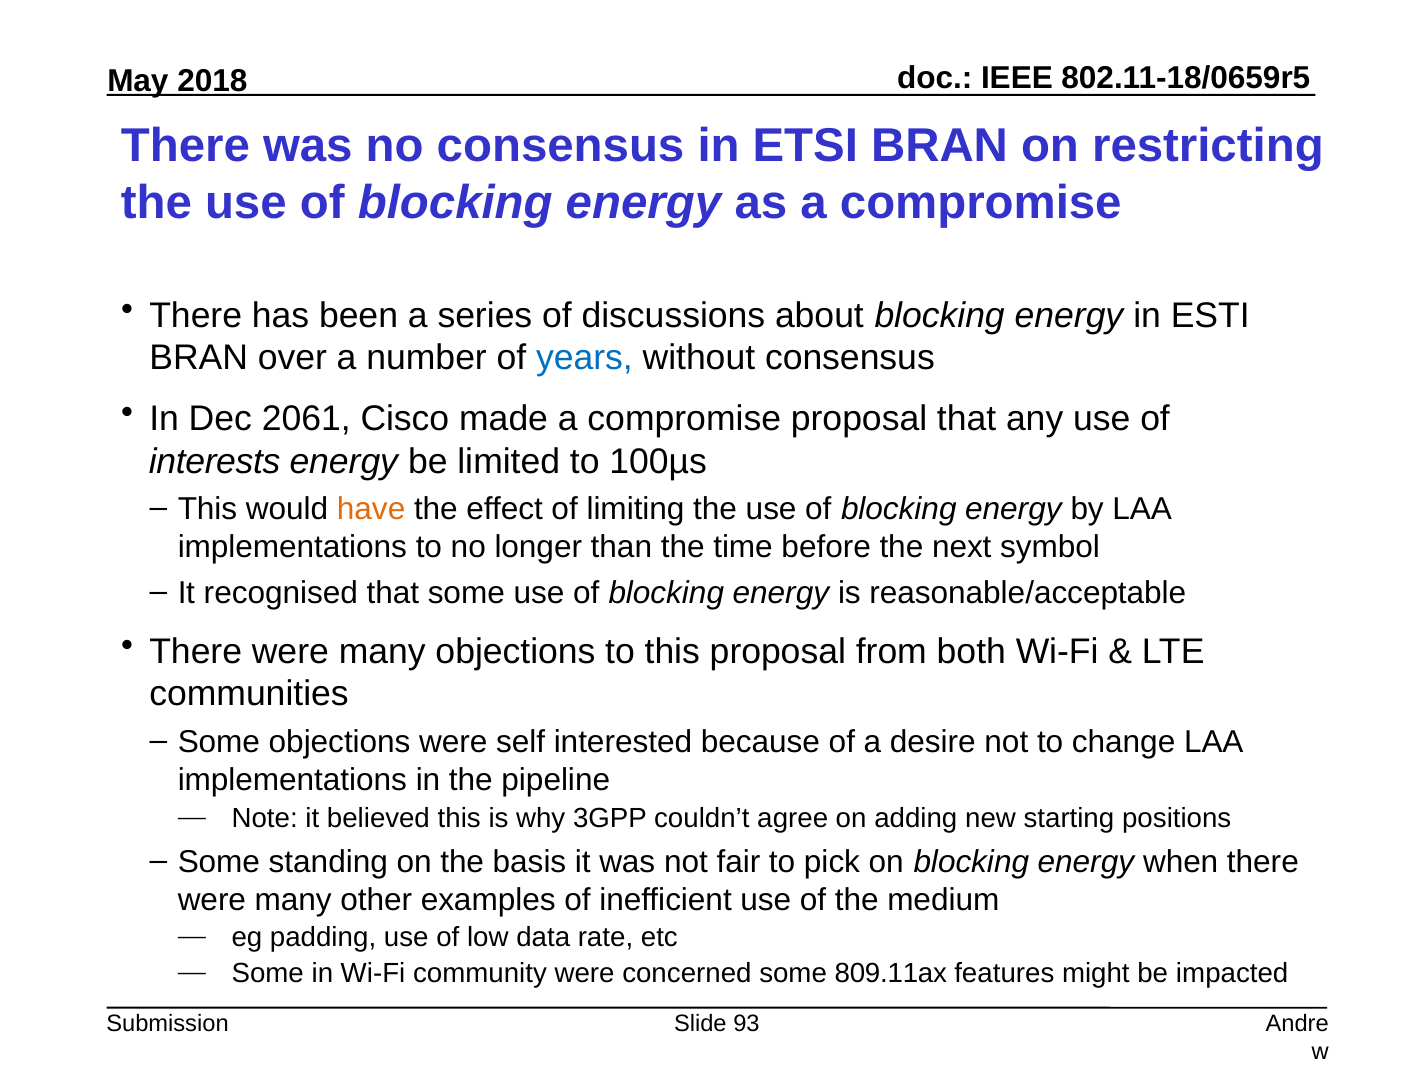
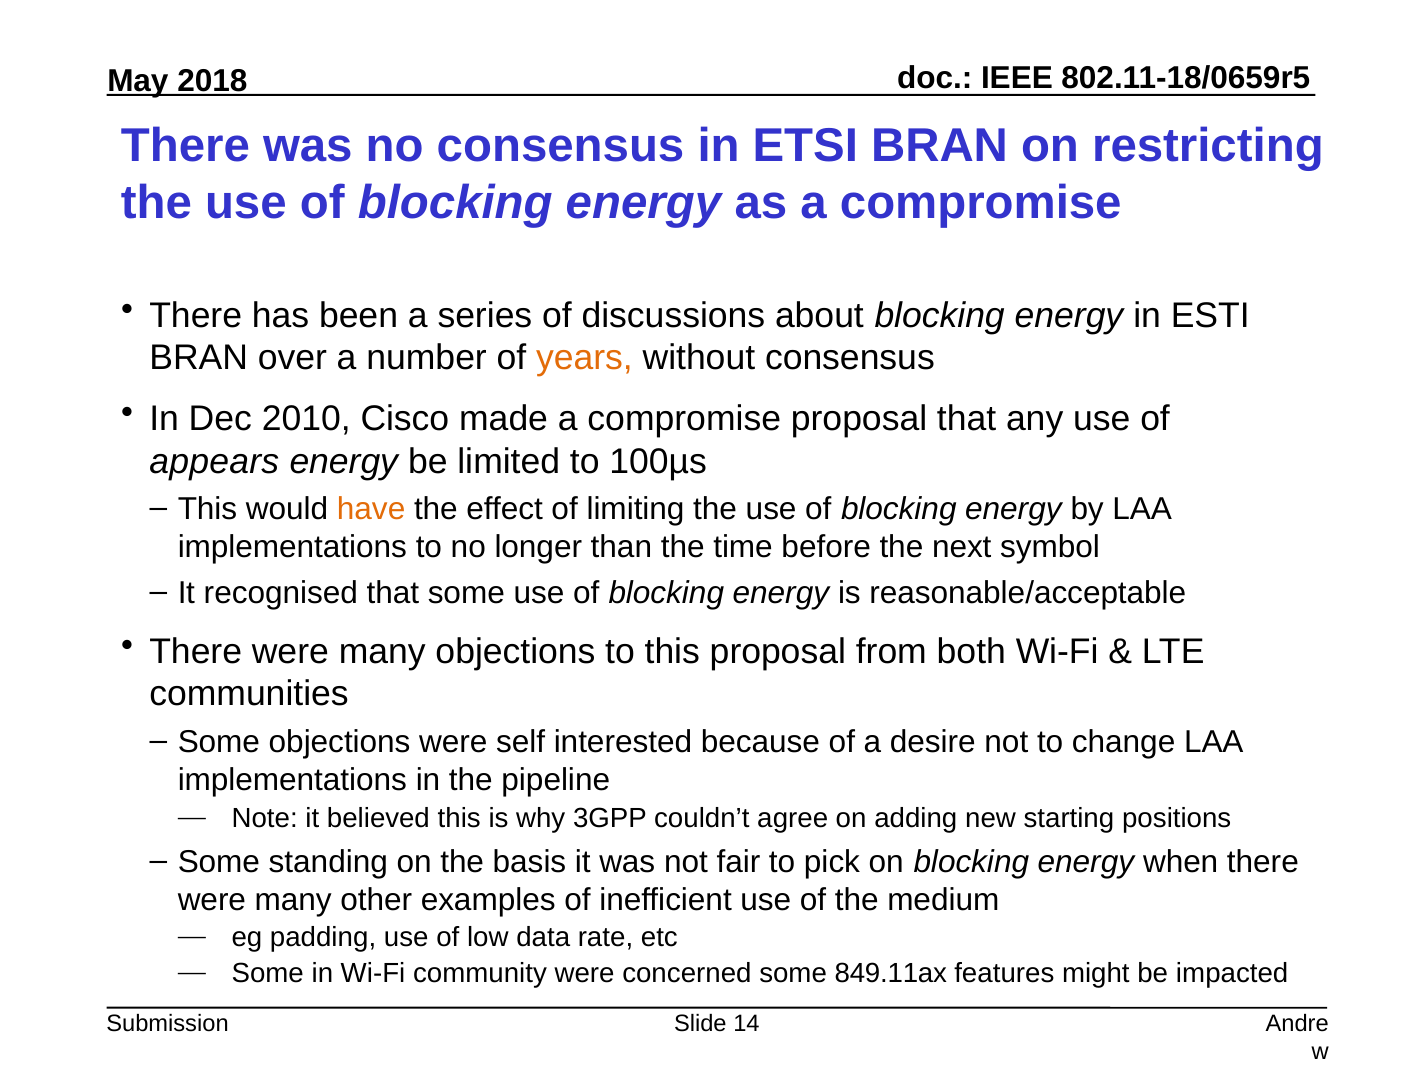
years colour: blue -> orange (584, 358)
2061: 2061 -> 2010 (306, 419)
interests: interests -> appears (214, 461)
809.11ax: 809.11ax -> 849.11ax (891, 973)
93: 93 -> 14 (747, 1023)
